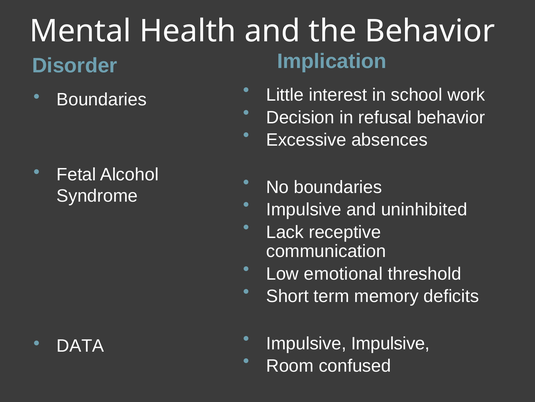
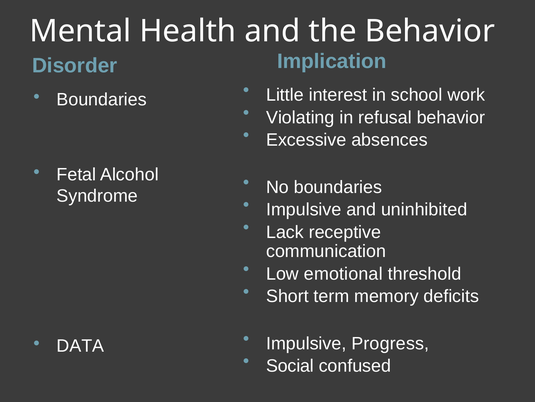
Decision: Decision -> Violating (300, 117)
Impulsive Impulsive: Impulsive -> Progress (390, 343)
Room: Room -> Social (290, 365)
